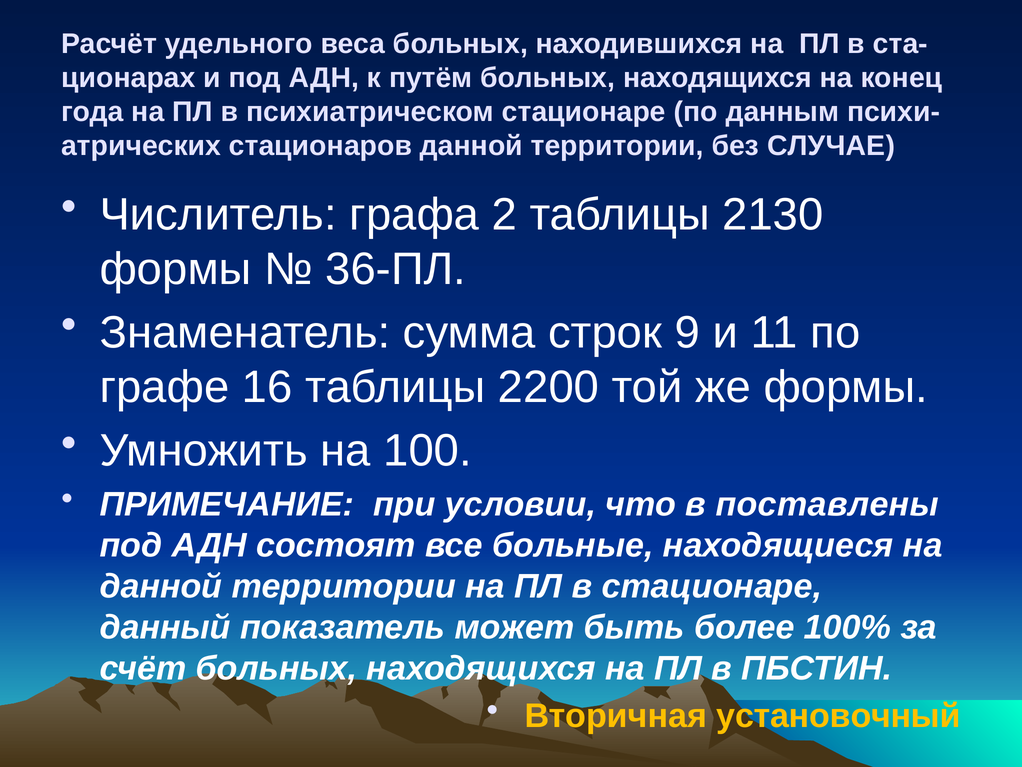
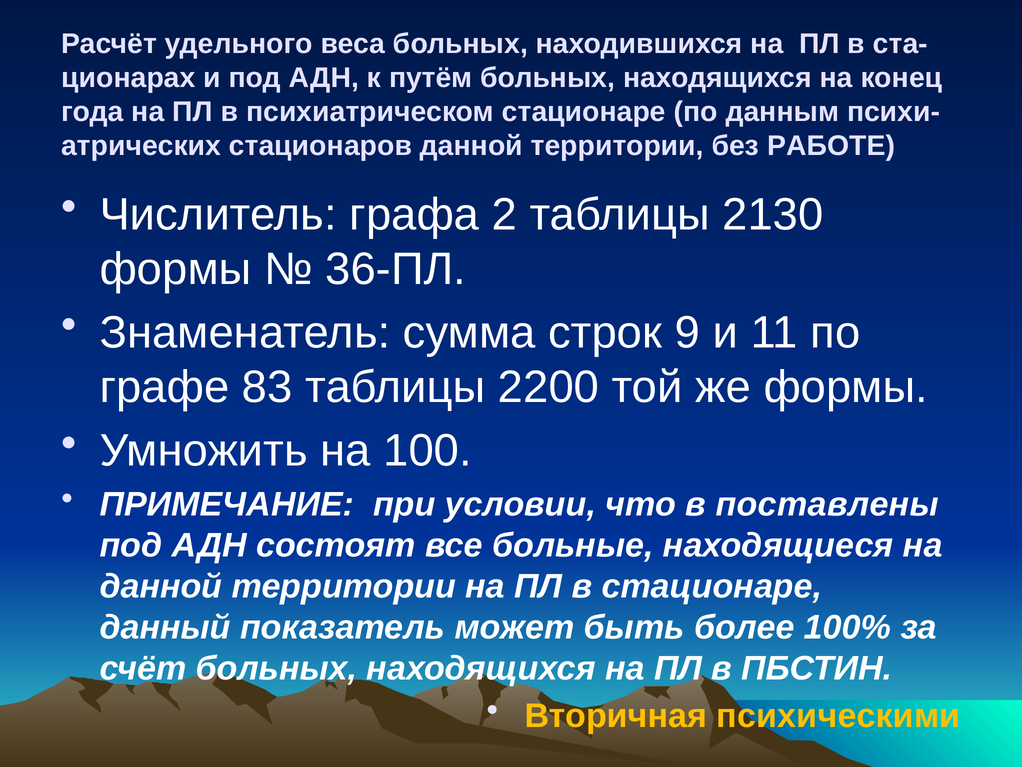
СЛУЧАЕ: СЛУЧАЕ -> РАБОТЕ (831, 146)
16: 16 -> 83 (267, 387)
установочный: установочный -> психическими (838, 716)
